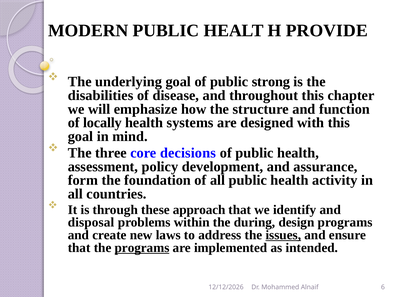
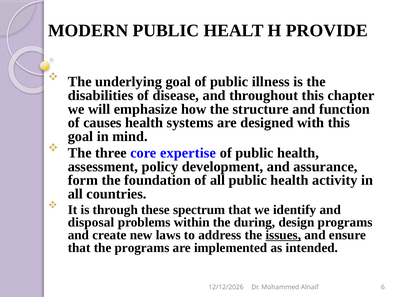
strong: strong -> illness (271, 82)
locally: locally -> causes (102, 123)
decisions: decisions -> expertise (188, 153)
approach: approach -> spectrum (199, 210)
programs underline: present -> none (142, 248)
